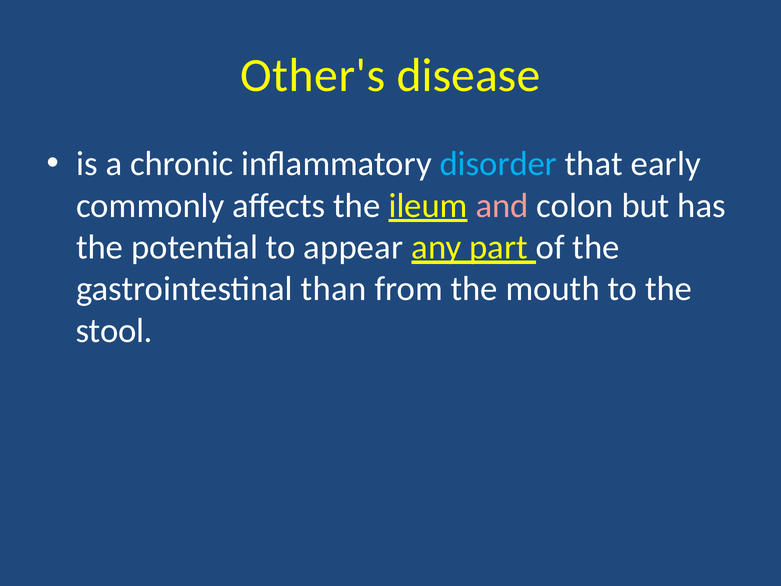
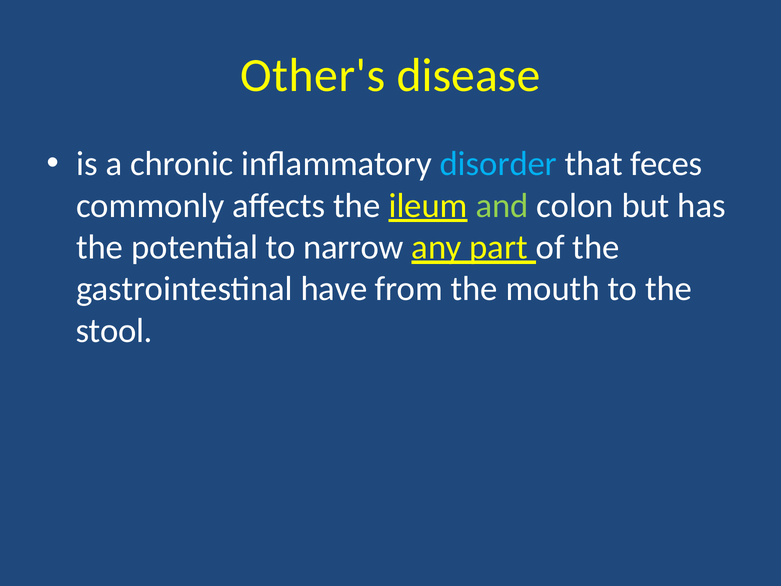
early: early -> feces (666, 164)
and colour: pink -> light green (502, 206)
appear: appear -> narrow (353, 247)
than: than -> have (334, 289)
